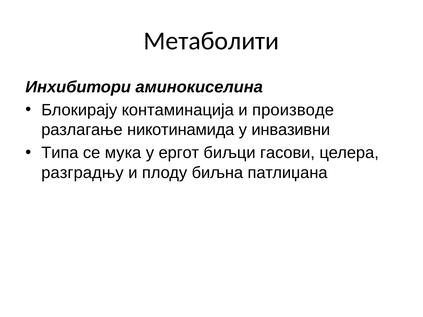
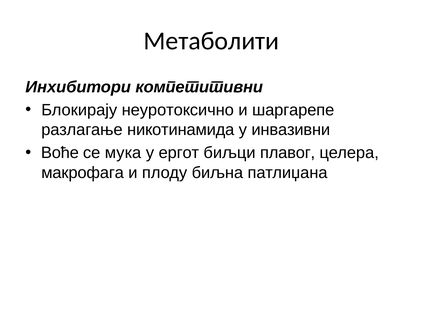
аминокиселина: аминокиселина -> компетитивни (199, 87)
контаминација: контаминација -> неуротоксично (178, 110)
производе: производе -> шаргарепе (293, 110)
Типа: Типа -> Воће (60, 153)
гасови: гасови -> плавог (288, 153)
разградњу: разградњу -> макрофага (83, 173)
